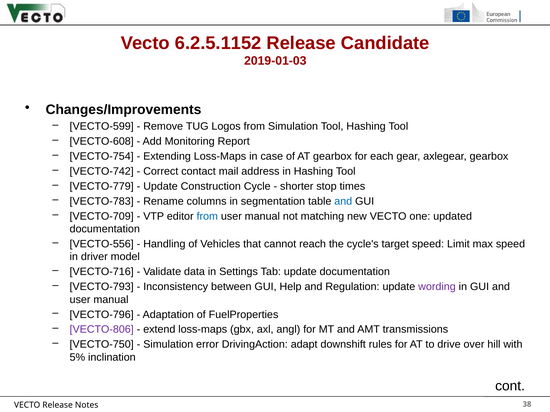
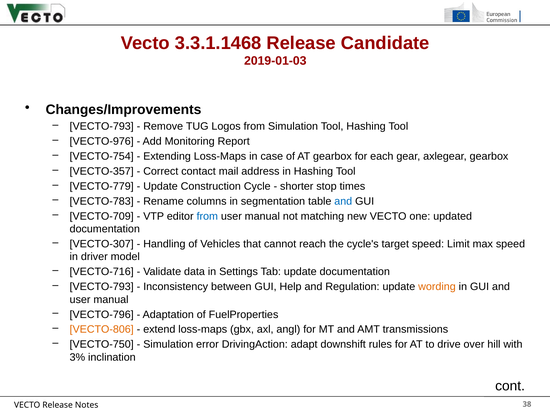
6.2.5.1152: 6.2.5.1152 -> 3.3.1.1468 (218, 43)
VECTO-599: VECTO-599 -> VECTO-793 (102, 127)
VECTO-608: VECTO-608 -> VECTO-976 (102, 142)
VECTO-742: VECTO-742 -> VECTO-357 (102, 171)
VECTO-556: VECTO-556 -> VECTO-307 (102, 244)
wording colour: purple -> orange (437, 287)
VECTO-806 colour: purple -> orange (102, 330)
5%: 5% -> 3% (77, 358)
